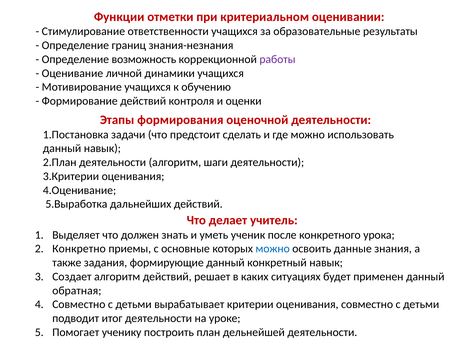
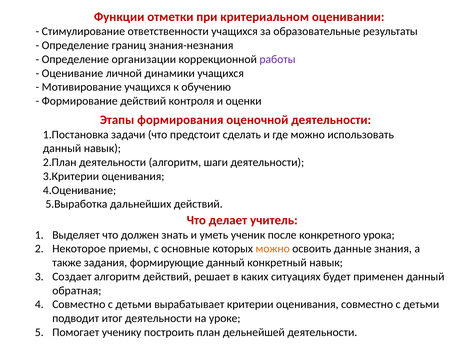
возможность: возможность -> организации (144, 59)
Конкретно: Конкретно -> Некоторое (79, 249)
можно colour: blue -> orange (273, 249)
